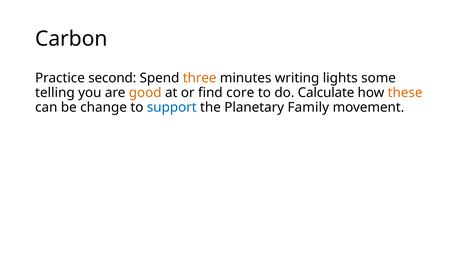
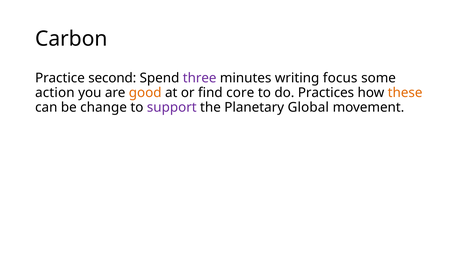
three colour: orange -> purple (200, 78)
lights: lights -> focus (340, 78)
telling: telling -> action (55, 92)
Calculate: Calculate -> Practices (326, 92)
support colour: blue -> purple (172, 107)
Family: Family -> Global (308, 107)
